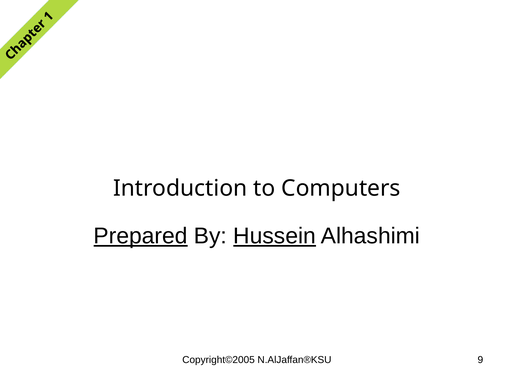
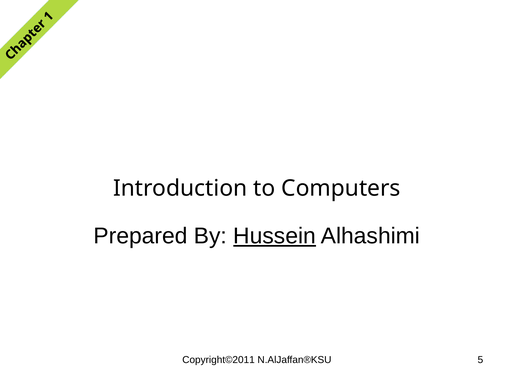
Prepared underline: present -> none (141, 236)
Copyright©2005: Copyright©2005 -> Copyright©2011 (219, 360)
9: 9 -> 5 (480, 360)
